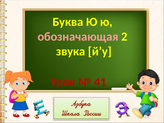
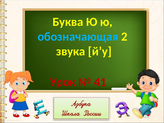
обозначающая colour: pink -> light blue (78, 37)
